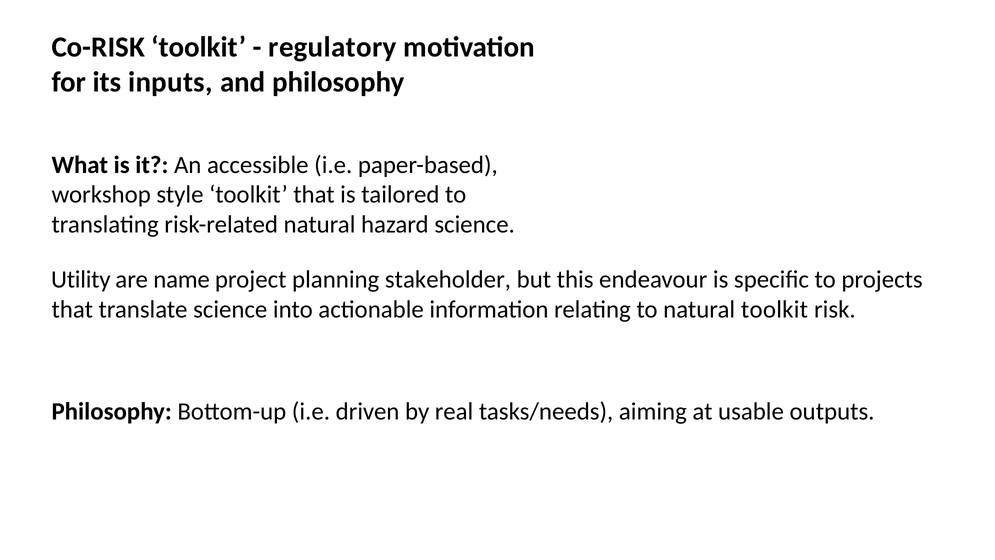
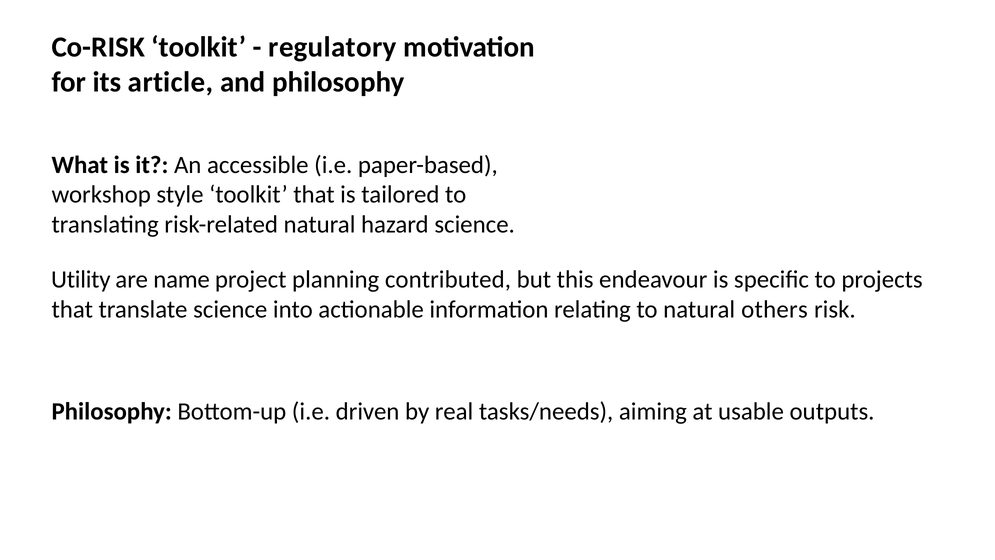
inputs: inputs -> article (170, 82)
stakeholder: stakeholder -> contributed (448, 279)
natural toolkit: toolkit -> others (774, 309)
